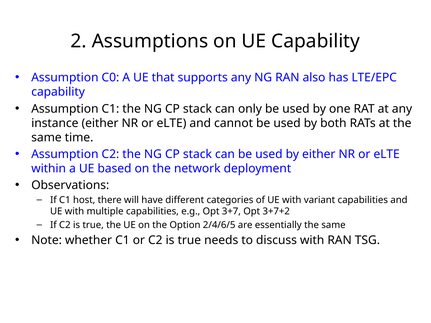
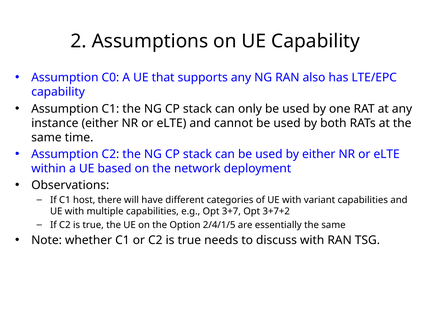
2/4/6/5: 2/4/6/5 -> 2/4/1/5 (219, 225)
